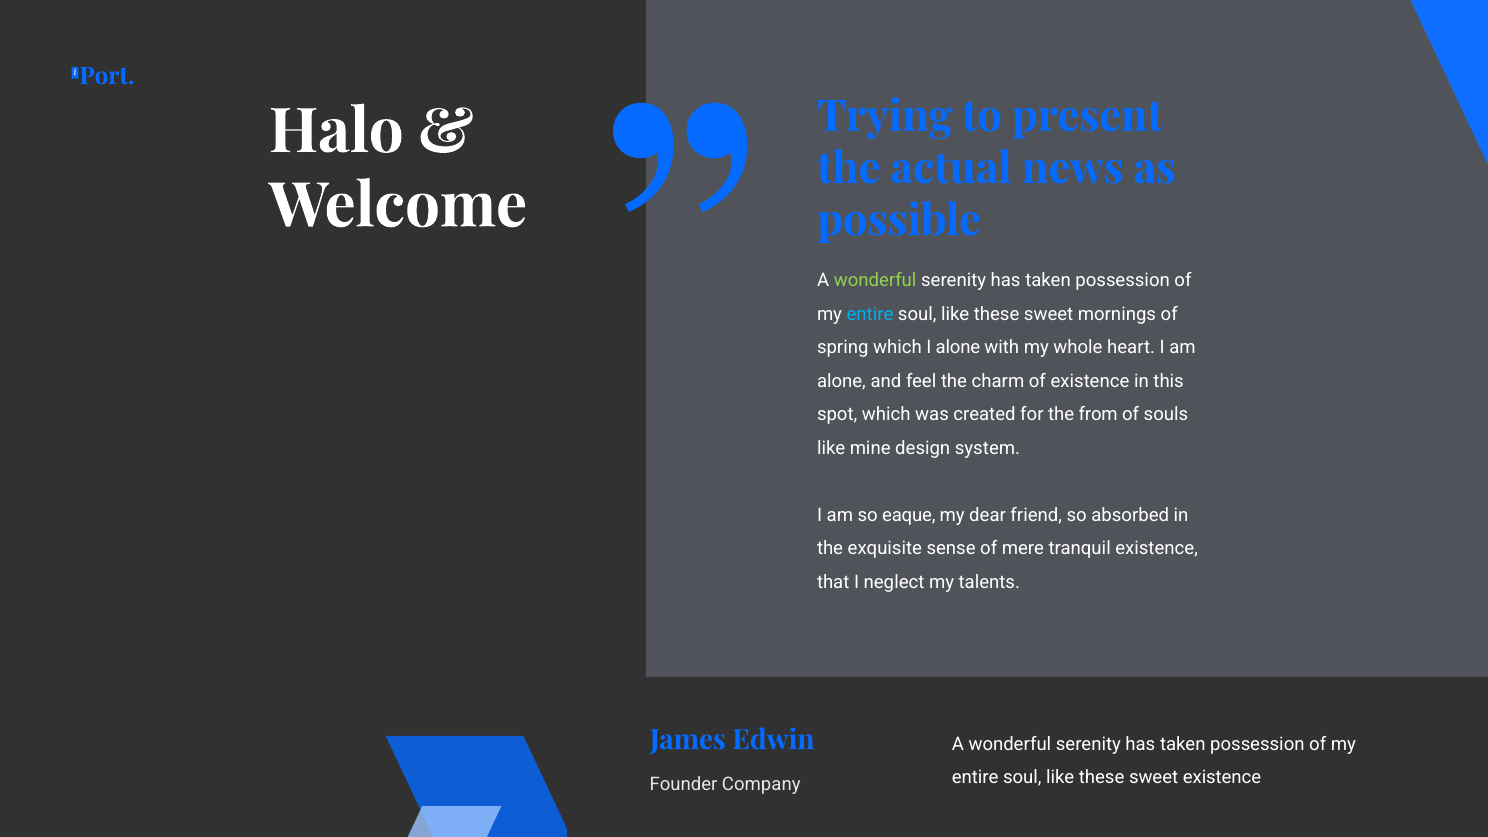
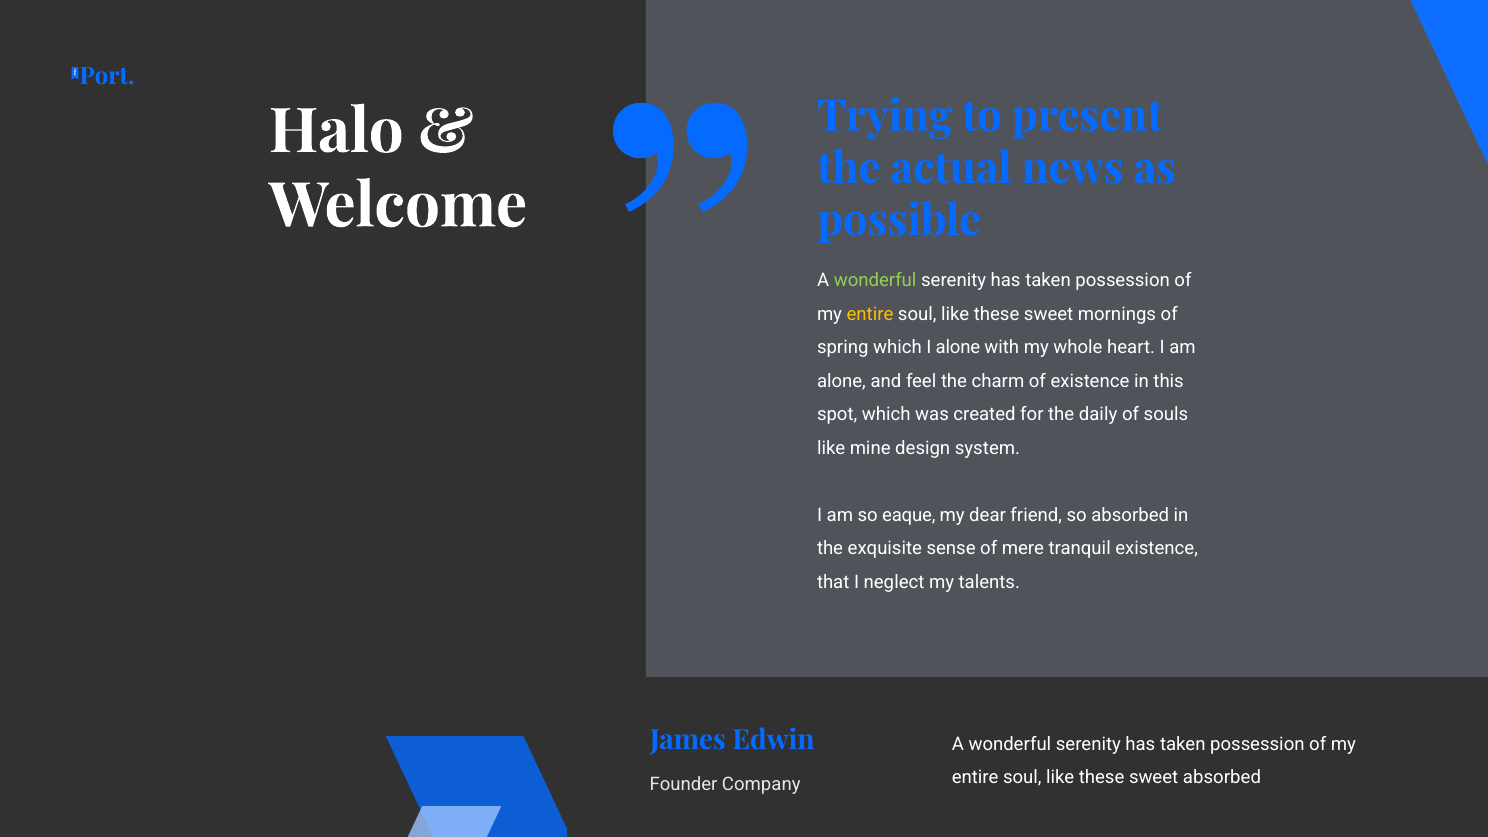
entire colour: light blue -> yellow (870, 314)
from: from -> daily (1098, 415)
sweet existence: existence -> absorbed (1222, 778)
